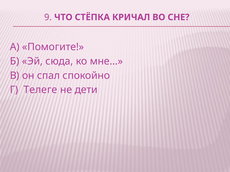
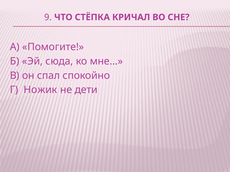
Телеге: Телеге -> Ножик (40, 90)
